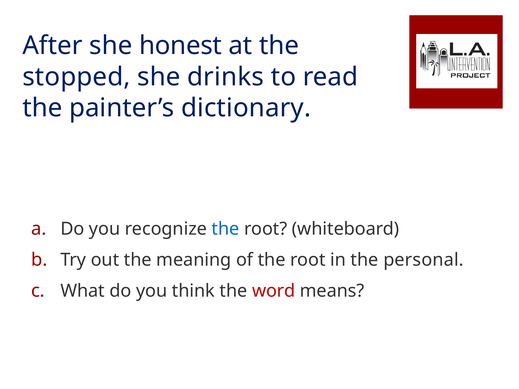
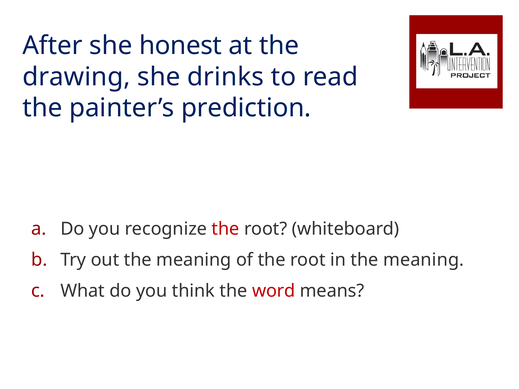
stopped: stopped -> drawing (76, 77)
dictionary: dictionary -> prediction (246, 108)
the colour: blue -> red (226, 229)
in the personal: personal -> meaning (424, 260)
